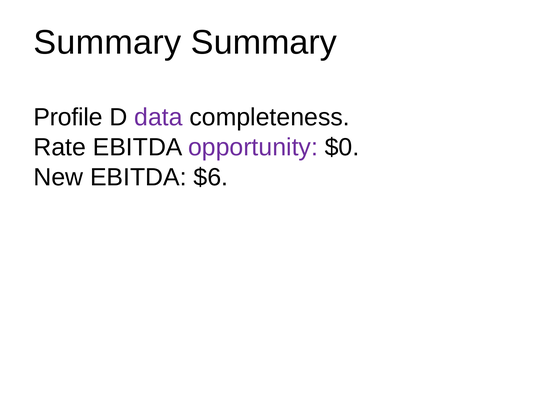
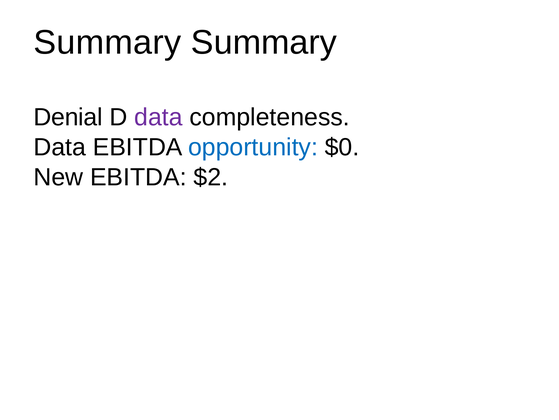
Profile: Profile -> Denial (68, 117)
Rate: Rate -> Data (60, 147)
opportunity colour: purple -> blue (253, 147)
$6: $6 -> $2 (211, 177)
